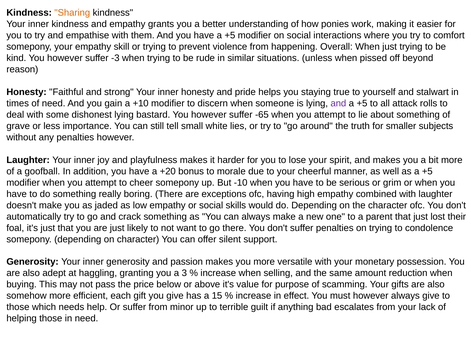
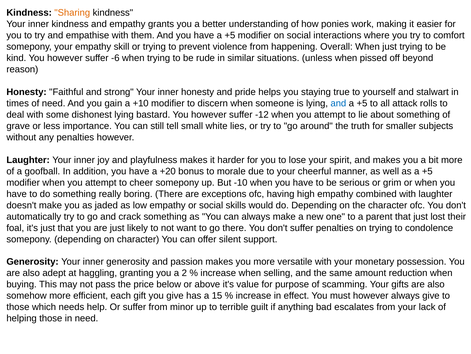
-3: -3 -> -6 (115, 58)
and colour: purple -> blue (338, 103)
-65: -65 -> -12 (262, 114)
3: 3 -> 2 (184, 273)
